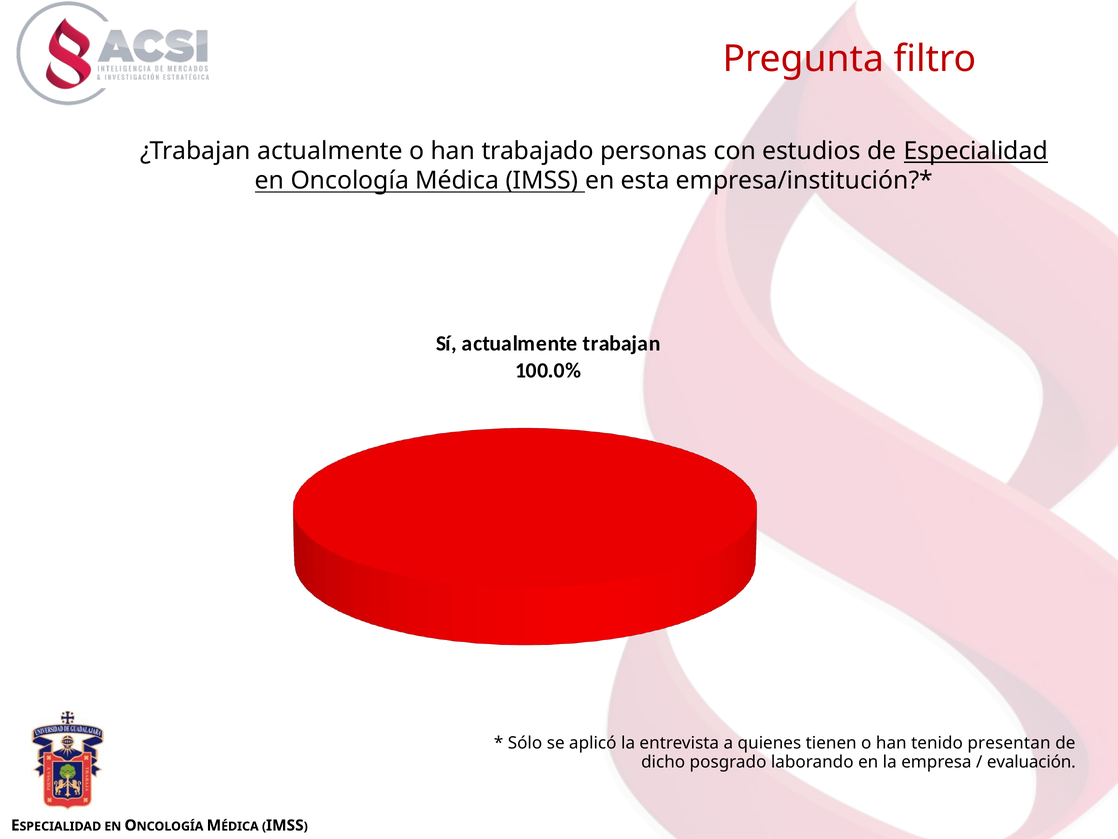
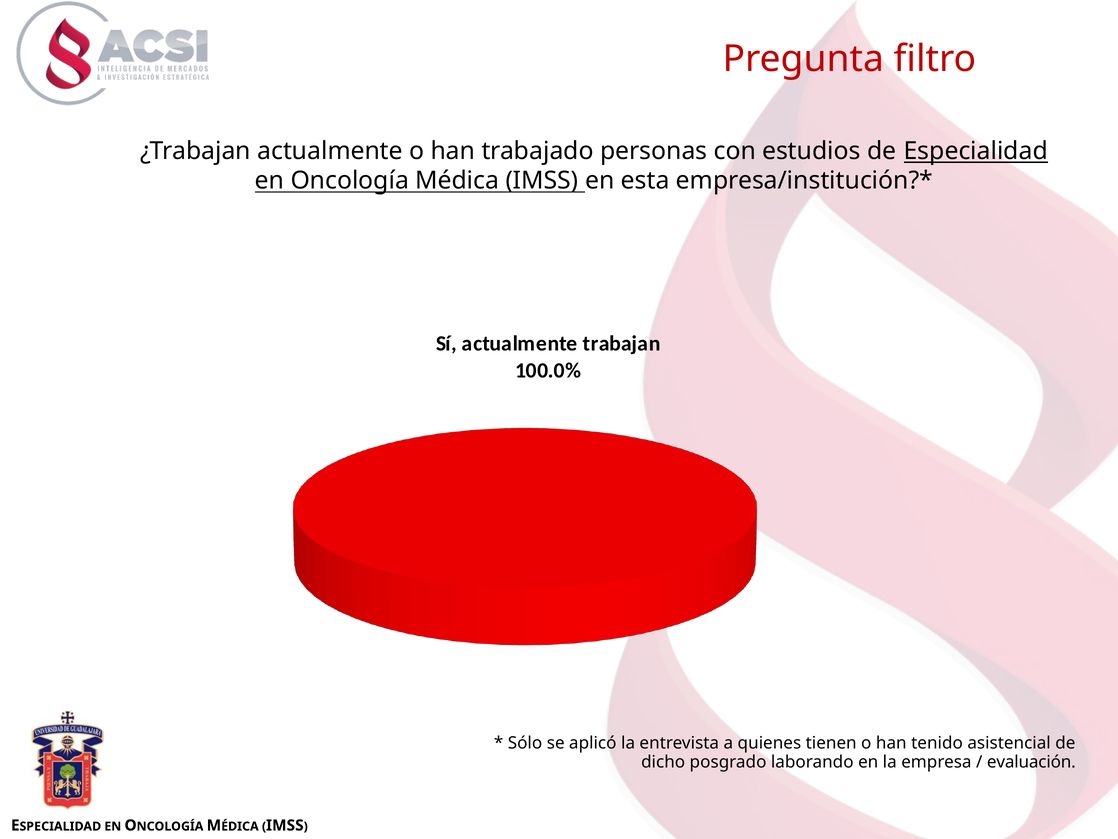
presentan: presentan -> asistencial (1009, 743)
